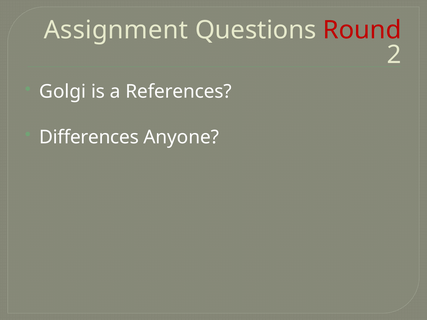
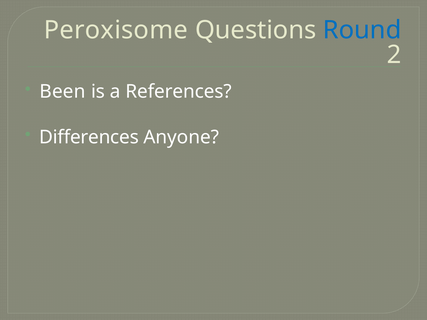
Assignment: Assignment -> Peroxisome (116, 30)
Round colour: red -> blue (362, 30)
Golgi: Golgi -> Been (63, 92)
